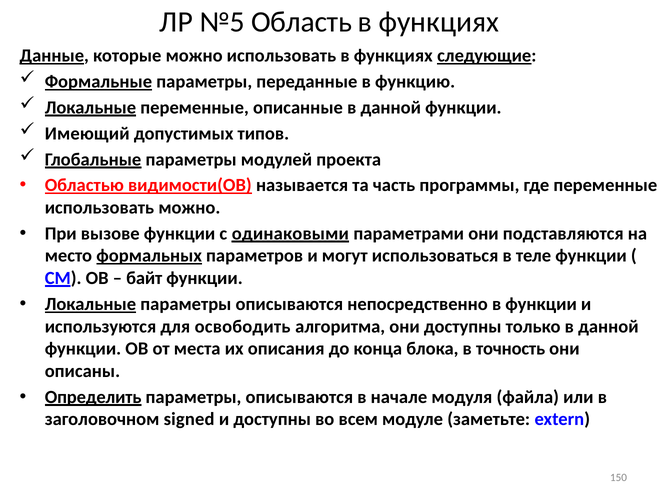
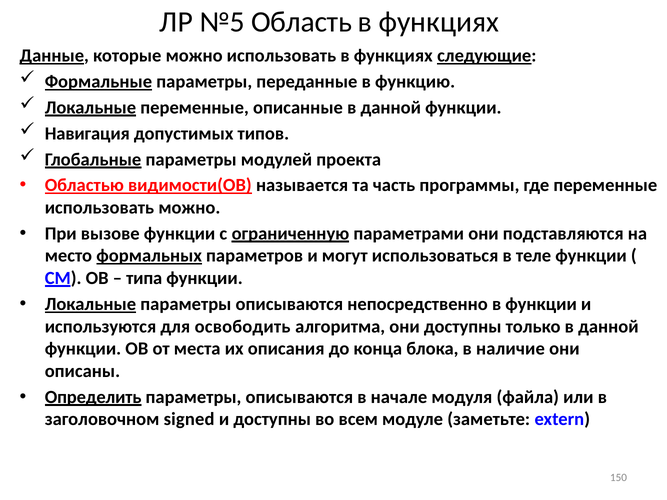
Имеющий: Имеющий -> Навигация (87, 134)
одинаковыми: одинаковыми -> ограниченную (290, 234)
байт: байт -> типа (144, 278)
точность: точность -> наличие (510, 349)
